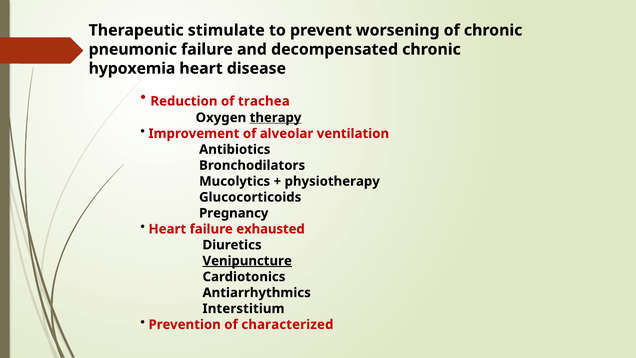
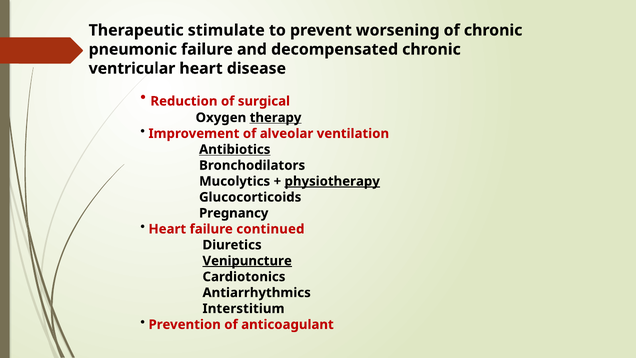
hypoxemia: hypoxemia -> ventricular (132, 68)
trachea: trachea -> surgical (264, 101)
Antibiotics underline: none -> present (235, 149)
physiotherapy underline: none -> present (332, 181)
exhausted: exhausted -> continued (270, 229)
characterized: characterized -> anticoagulant (287, 324)
